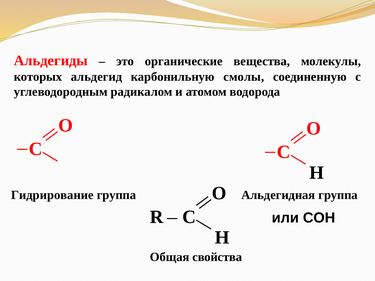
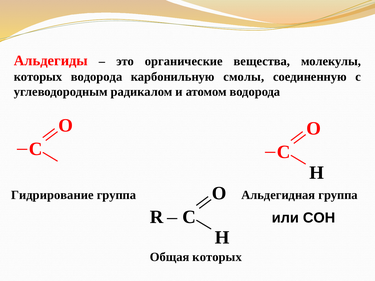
которых альдегид: альдегид -> водорода (97, 77)
Общая свойства: свойства -> которых (217, 257)
